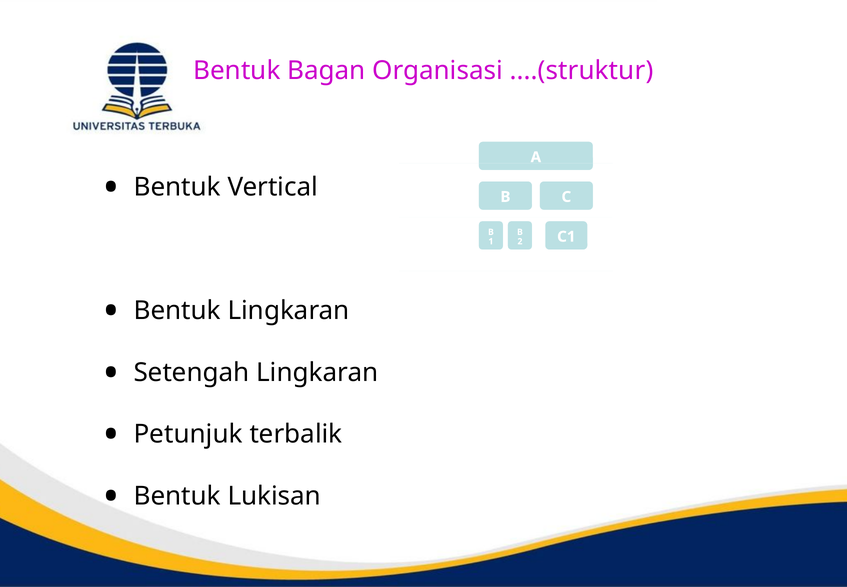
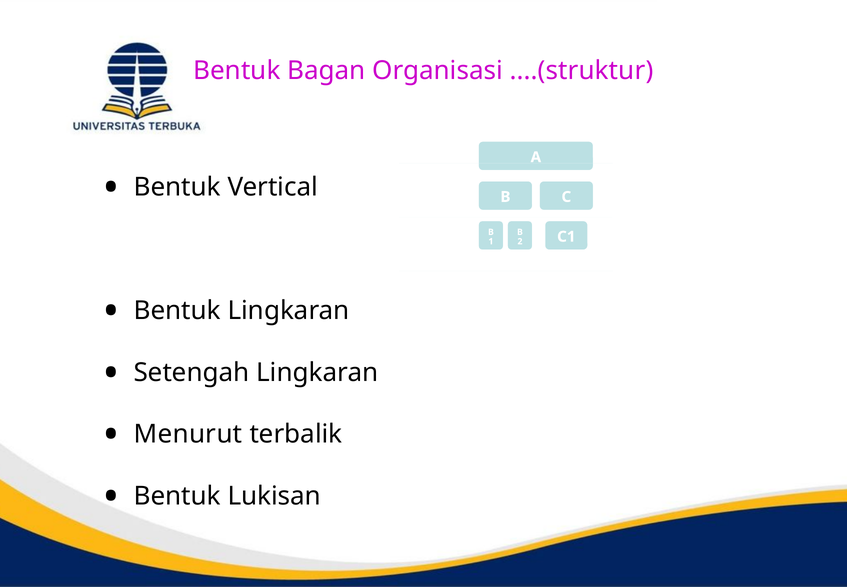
Petunjuk: Petunjuk -> Menurut (188, 434)
